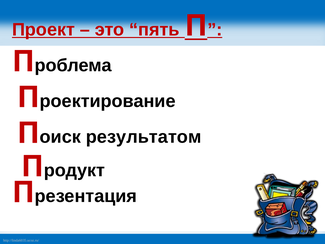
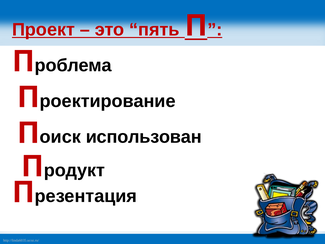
результатом: результатом -> использован (144, 137)
